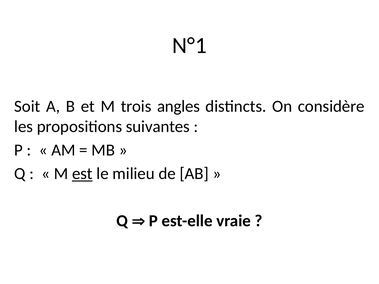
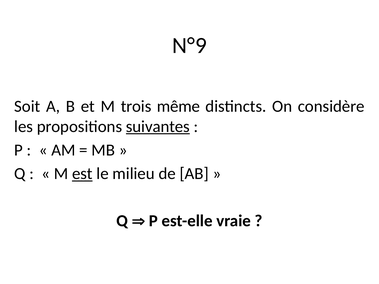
N°1: N°1 -> N°9 (189, 46)
angles: angles -> même (178, 106)
suivantes underline: none -> present (158, 127)
